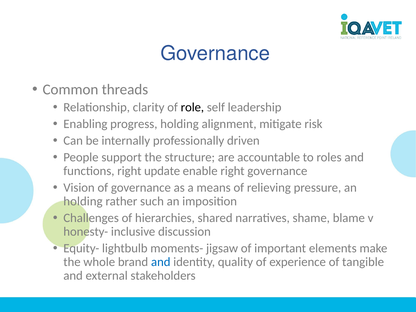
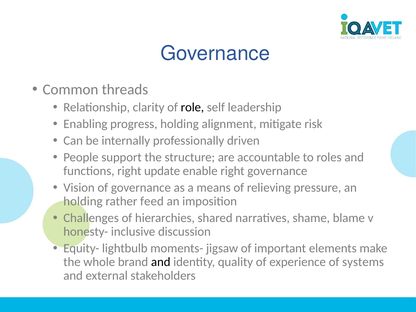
such: such -> feed (152, 201)
and colour: blue -> black (161, 262)
tangible: tangible -> systems (363, 262)
